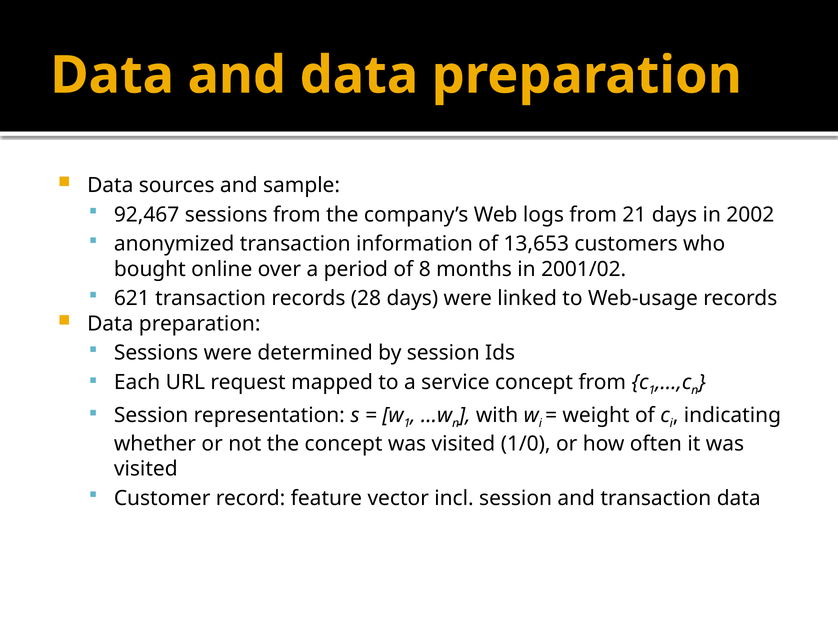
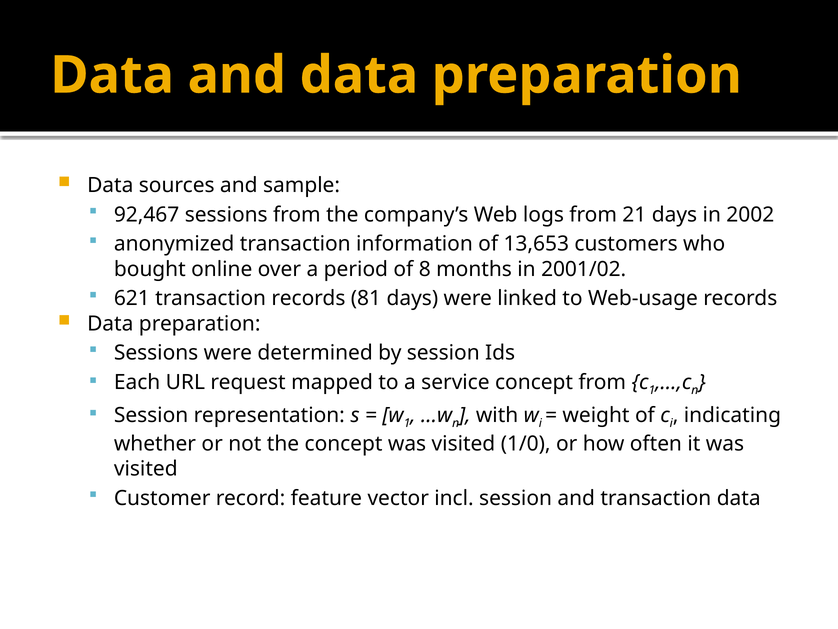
28: 28 -> 81 (366, 298)
